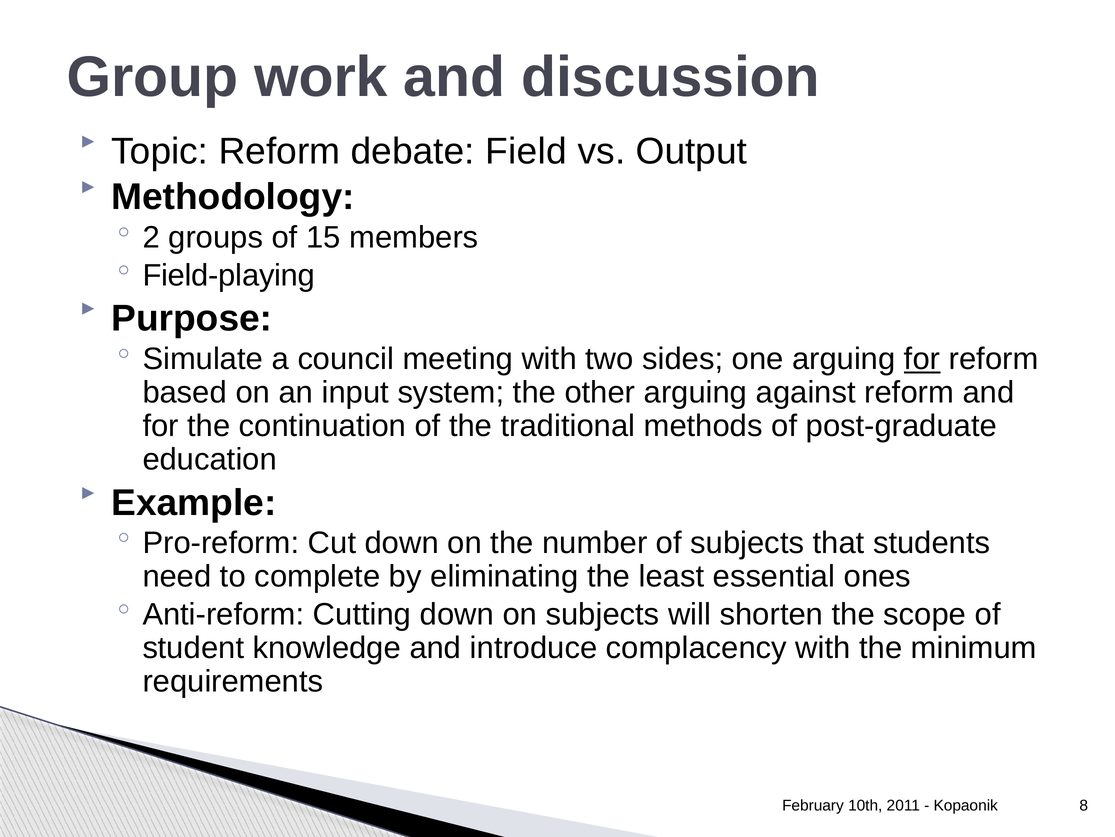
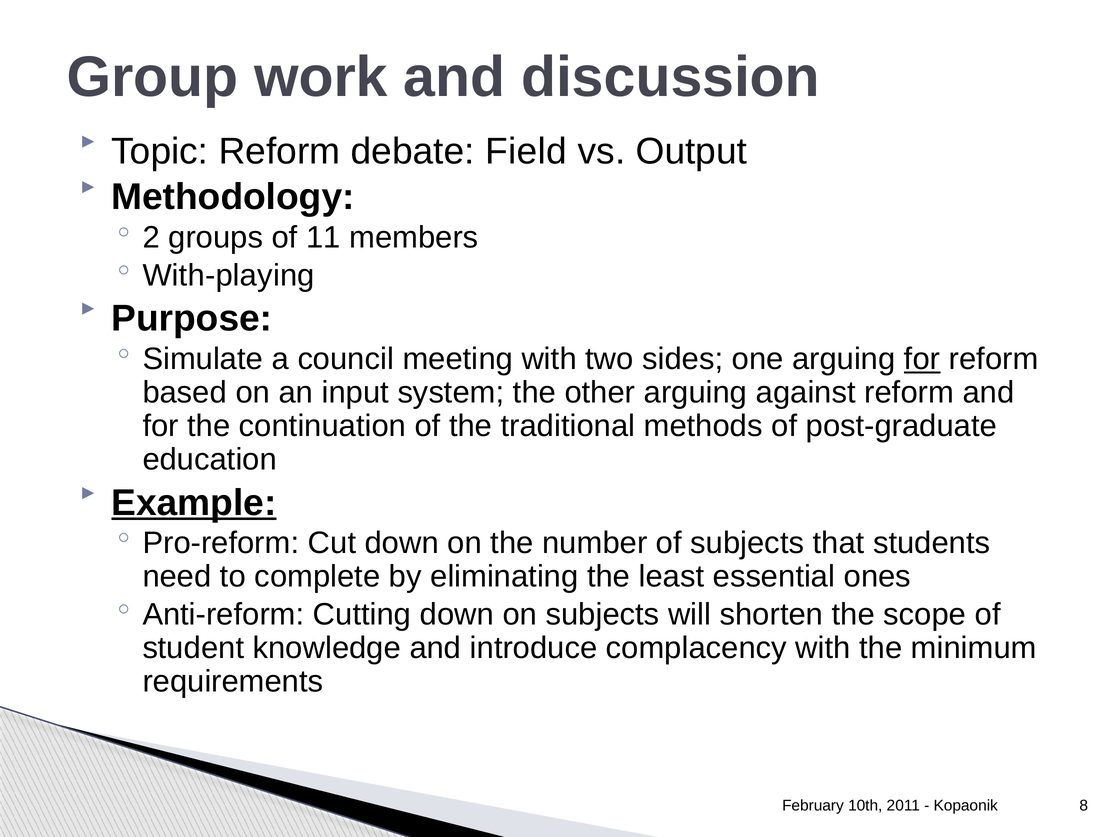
15: 15 -> 11 (323, 237)
Field-playing: Field-playing -> With-playing (229, 275)
Example underline: none -> present (194, 502)
